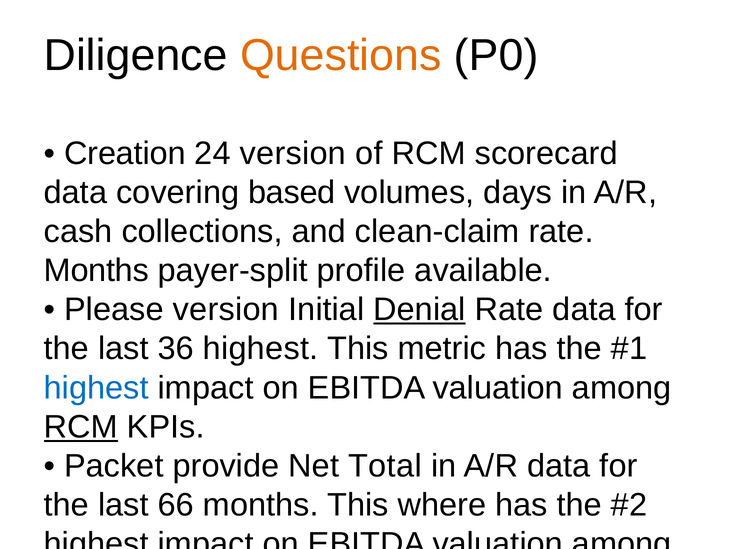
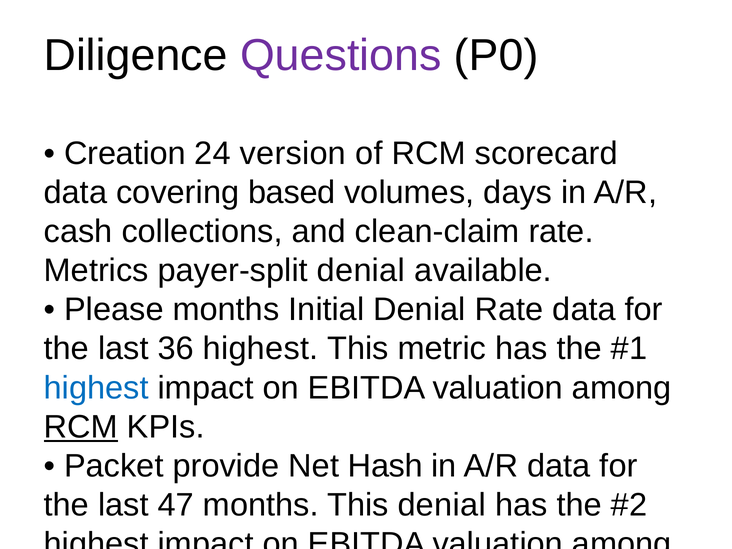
Questions colour: orange -> purple (341, 56)
Months: Months -> Metrics (96, 271)
payer-split profile: profile -> denial (361, 271)
Please version: version -> months (226, 310)
Denial underline: present -> none (419, 310)
Total: Total -> Hash (385, 466)
66: 66 -> 47 (176, 505)
This where: where -> denial (442, 505)
